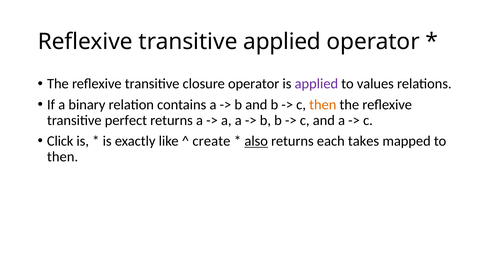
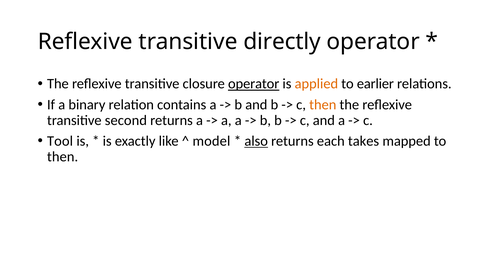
transitive applied: applied -> directly (282, 42)
operator underline: none -> present (254, 84)
applied colour: purple -> orange (316, 84)
values: values -> earlier (375, 84)
perfect: perfect -> second (126, 120)
Click: Click -> Tool (60, 141)
create: create -> model (211, 141)
